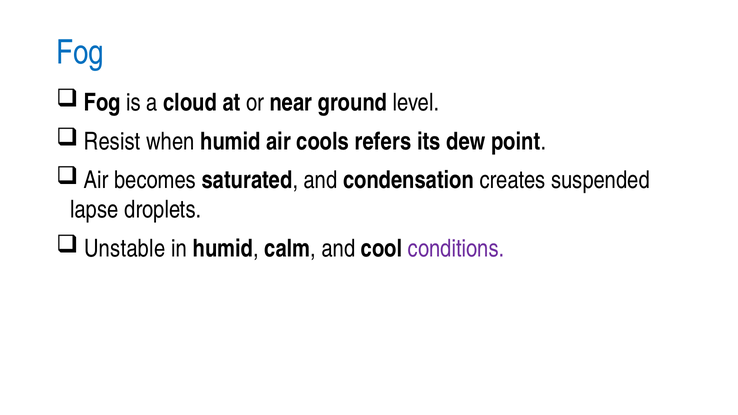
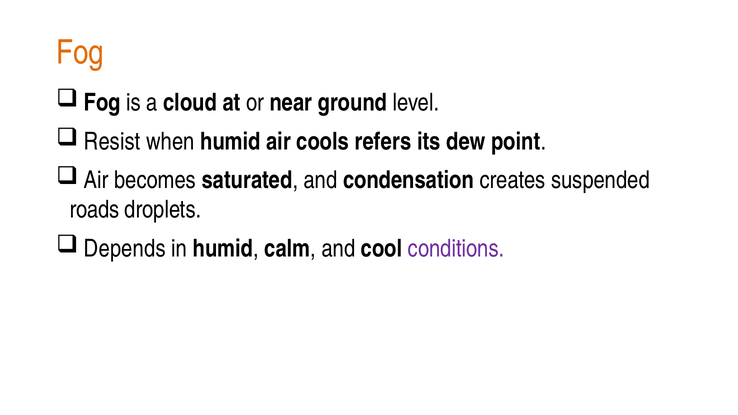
Fog colour: blue -> orange (80, 53)
lapse: lapse -> roads (95, 210)
Unstable: Unstable -> Depends (125, 249)
